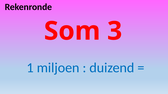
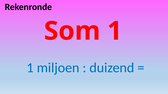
Som 3: 3 -> 1 (115, 31)
